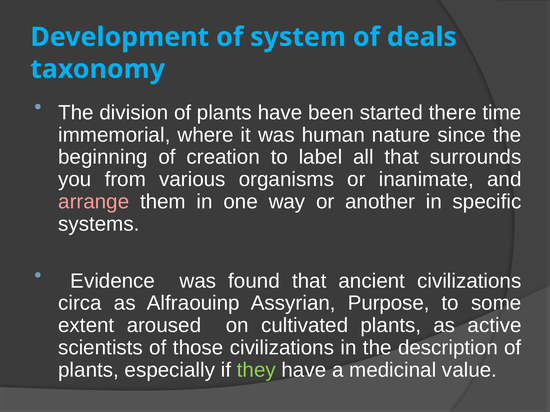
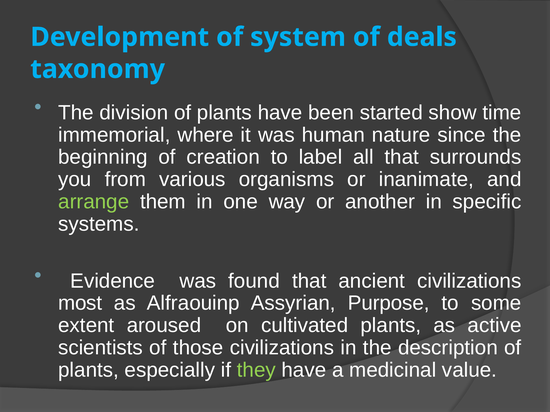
there: there -> show (453, 113)
arrange colour: pink -> light green (94, 202)
circa: circa -> most (80, 304)
